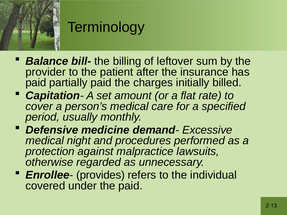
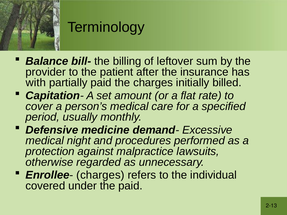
paid: paid -> with (36, 83)
Enrollee- provides: provides -> charges (100, 175)
